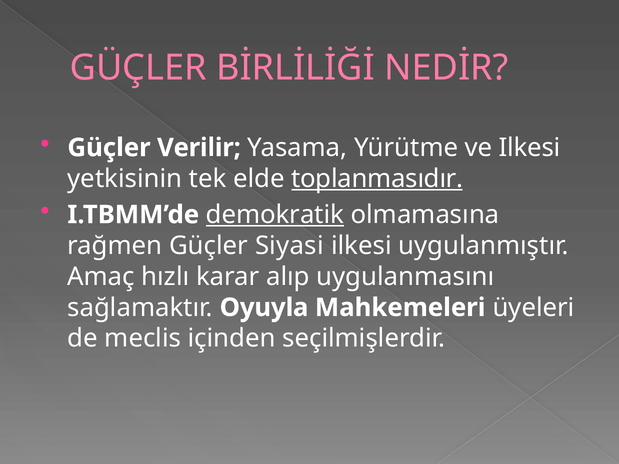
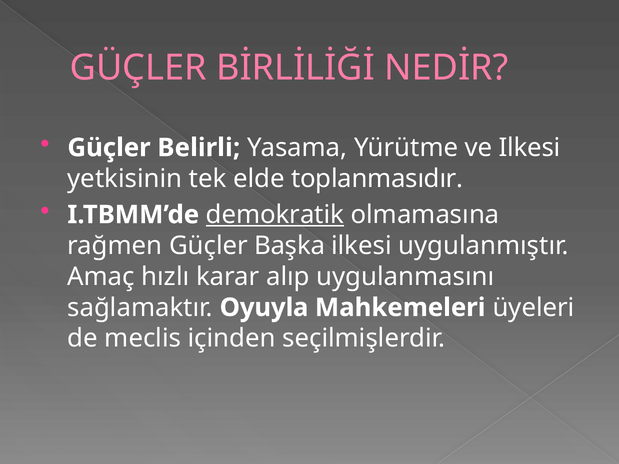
Verilir: Verilir -> Belirli (199, 148)
toplanmasıdır underline: present -> none (377, 179)
Siyasi: Siyasi -> Başka (290, 246)
